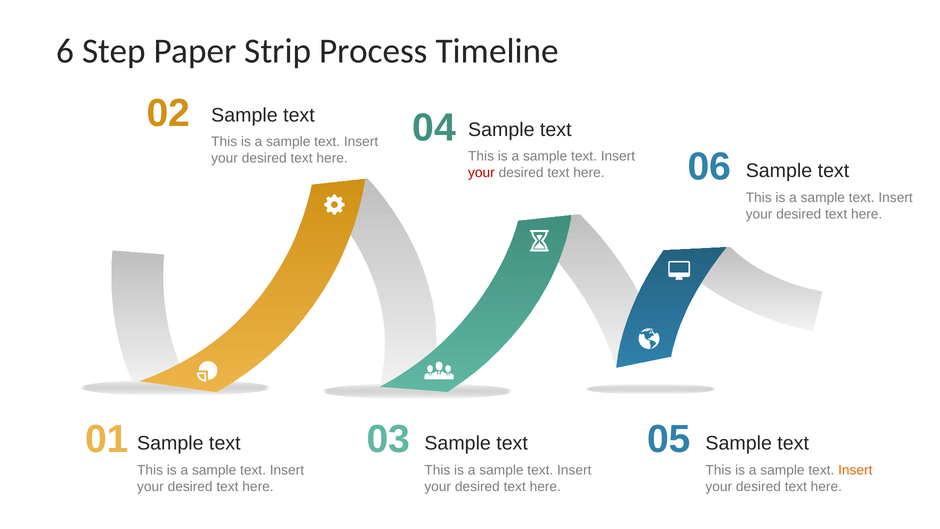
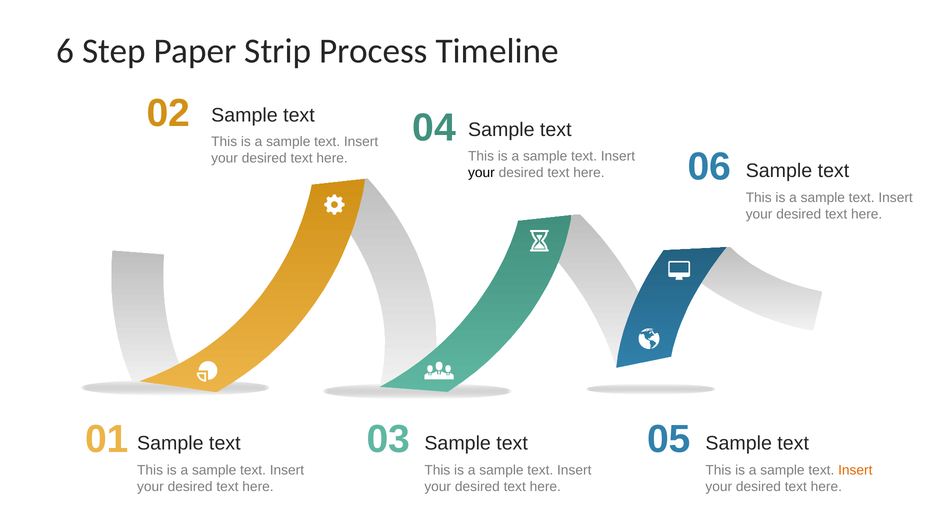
your colour: red -> black (481, 173)
